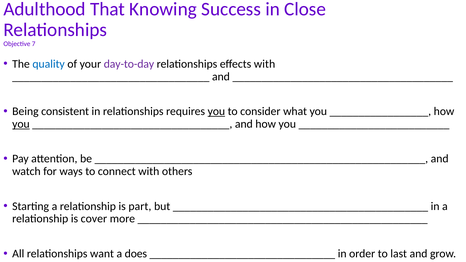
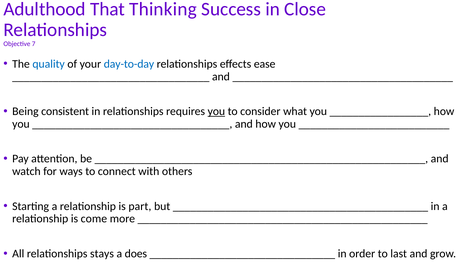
Knowing: Knowing -> Thinking (163, 9)
day-to-day colour: purple -> blue (129, 64)
effects with: with -> ease (265, 64)
you underline: present -> none (21, 124)
cover: cover -> come (94, 219)
want: want -> stays (102, 254)
